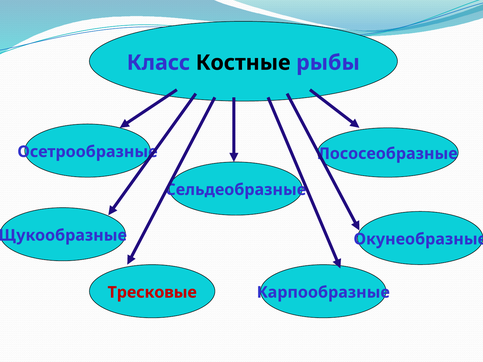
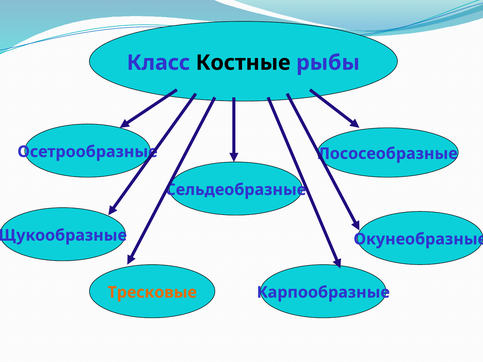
Тресковые colour: red -> orange (152, 293)
